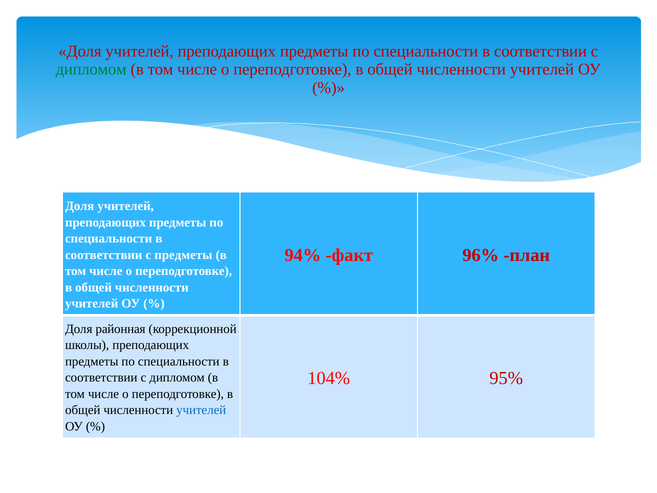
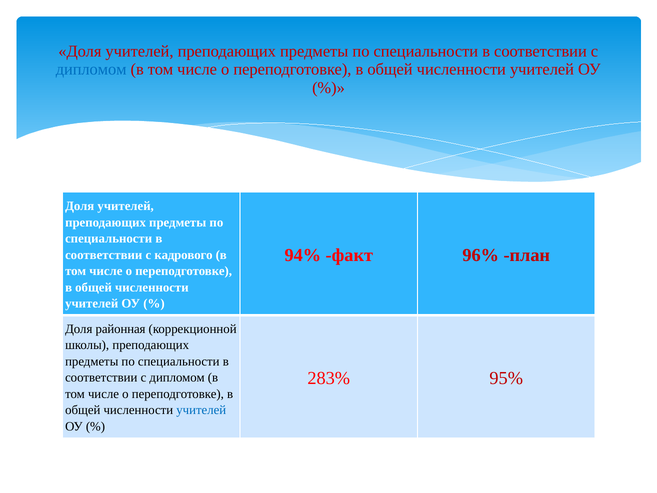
дипломом colour: green -> blue (91, 69)
с предметы: предметы -> кадрового (184, 255)
104%: 104% -> 283% (329, 378)
